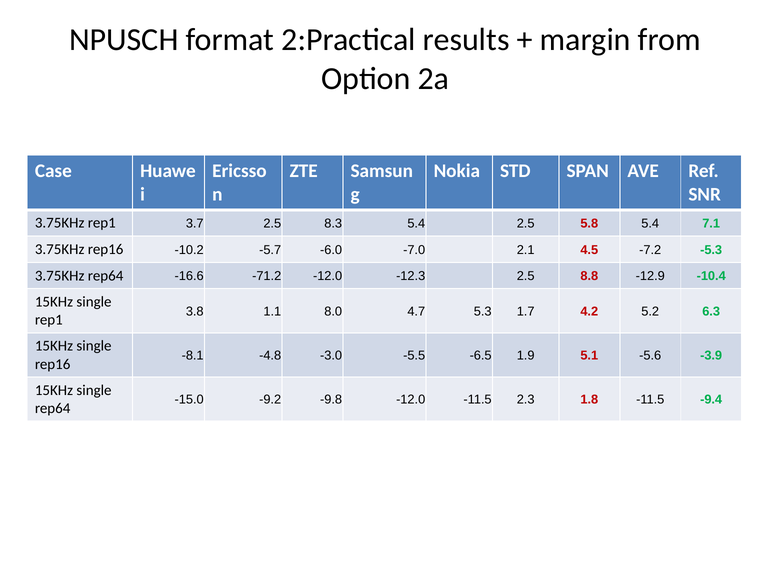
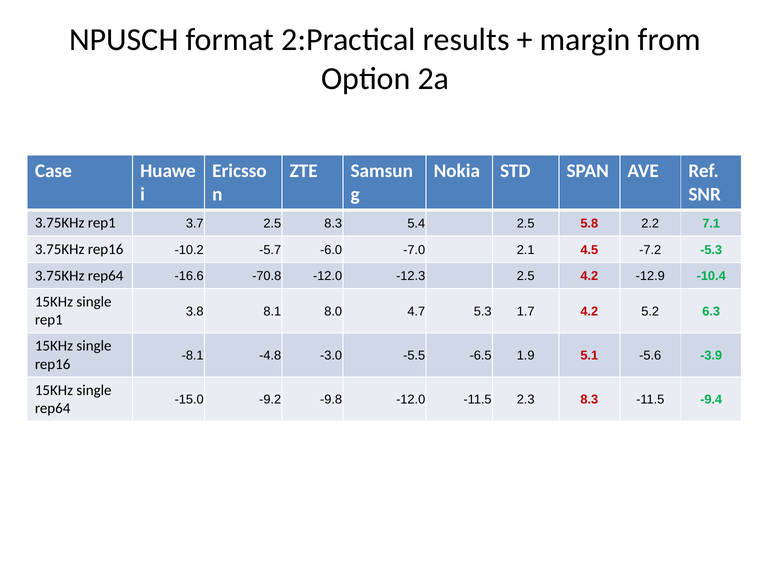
5.8 5.4: 5.4 -> 2.2 (650, 224)
-71.2: -71.2 -> -70.8 (267, 276)
2.5 8.8: 8.8 -> 4.2 (589, 276)
1.1: 1.1 -> 8.1 (272, 311)
2.3 1.8: 1.8 -> 8.3 (589, 399)
